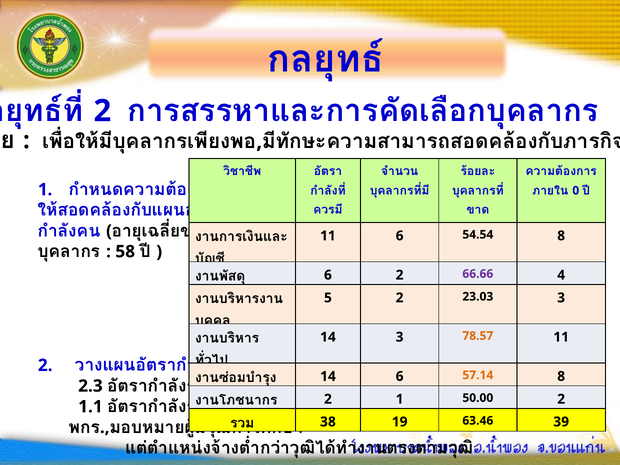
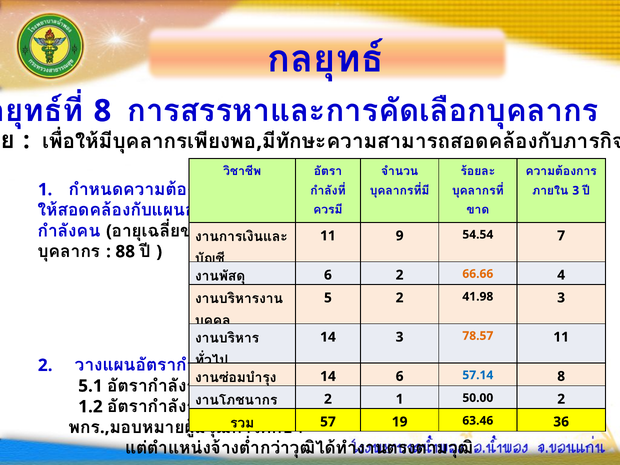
2: 2 -> 8 (102, 111)
0: 0 -> 3 (576, 191)
11 6: 6 -> 9 (400, 236)
54.54 8: 8 -> 7 (561, 236)
58: 58 -> 88 (125, 252)
66.66 colour: purple -> orange (478, 274)
23.03: 23.03 -> 41.98 (478, 297)
57.14 colour: orange -> blue (478, 375)
2.3: 2.3 -> 5.1 (90, 386)
1.1: 1.1 -> 1.2 (90, 407)
38: 38 -> 57 (328, 422)
39: 39 -> 36 (561, 422)
